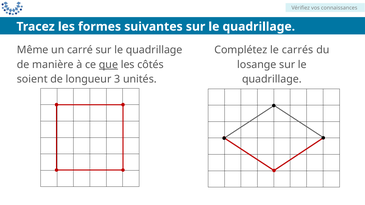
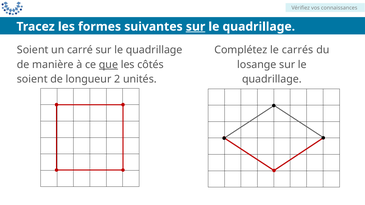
sur underline: none -> present (196, 27)
Même: Même -> Soient (33, 50)
3: 3 -> 2 (117, 79)
